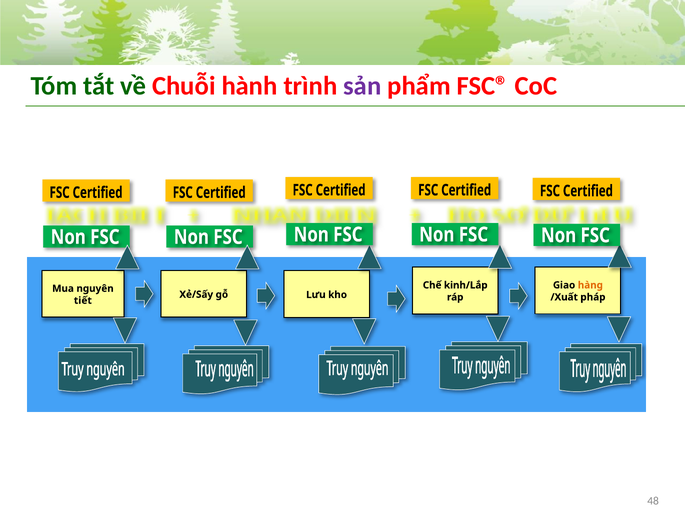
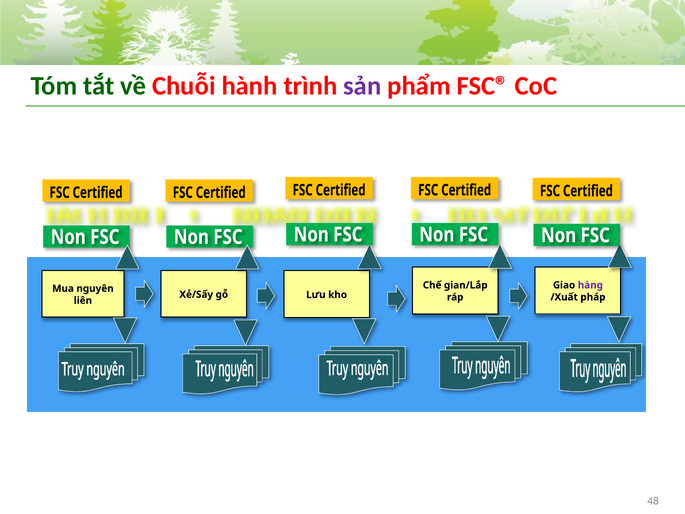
hàng colour: orange -> purple (590, 285)
kinh/Lắp: kinh/Lắp -> gian/Lắp (466, 285)
tiết: tiết -> liên (83, 300)
